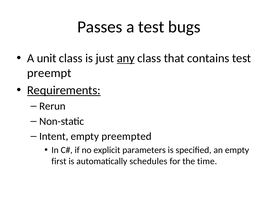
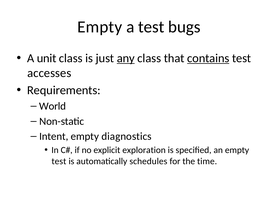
Passes: Passes -> Empty (100, 27)
contains underline: none -> present (208, 58)
preempt: preempt -> accesses (49, 73)
Requirements underline: present -> none (64, 90)
Rerun: Rerun -> World (53, 106)
preempted: preempted -> diagnostics (127, 137)
parameters: parameters -> exploration (144, 151)
first: first -> test (59, 162)
